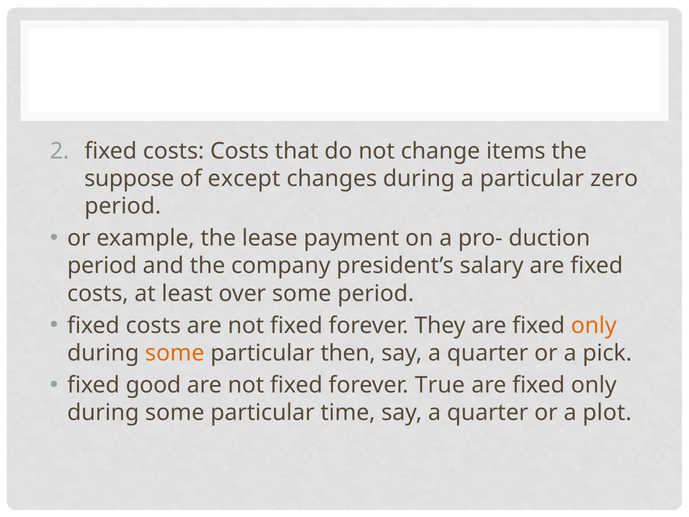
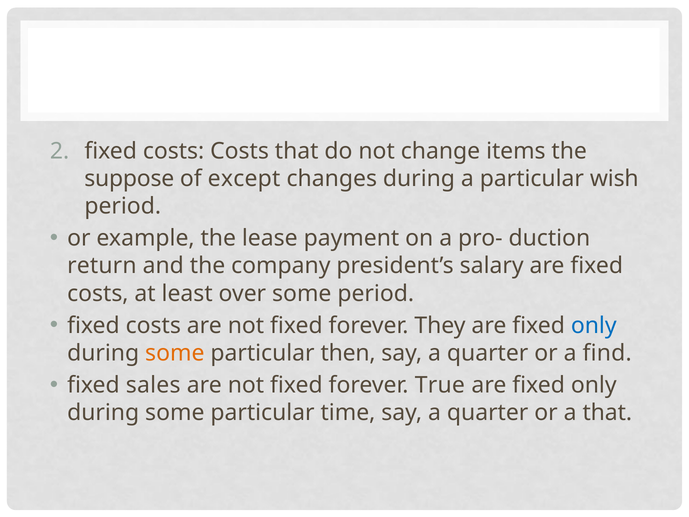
zero: zero -> wish (614, 178)
period: period -> return (102, 266)
only colour: orange -> blue (594, 325)
pick: pick -> find (607, 353)
good: good -> sales (153, 385)
a plot: plot -> that (607, 413)
